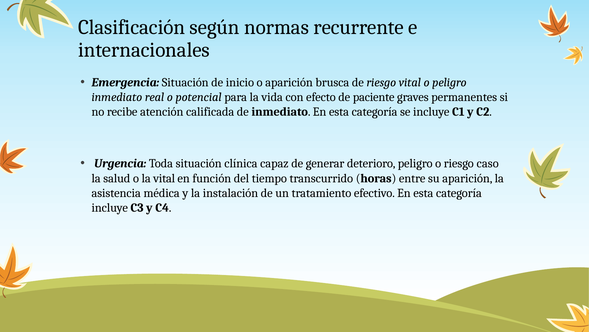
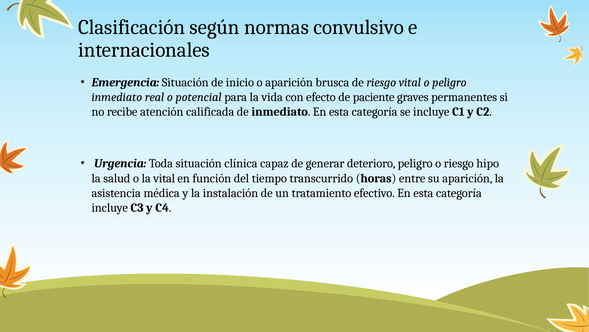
recurrente: recurrente -> convulsivo (359, 27)
caso: caso -> hipo (488, 163)
